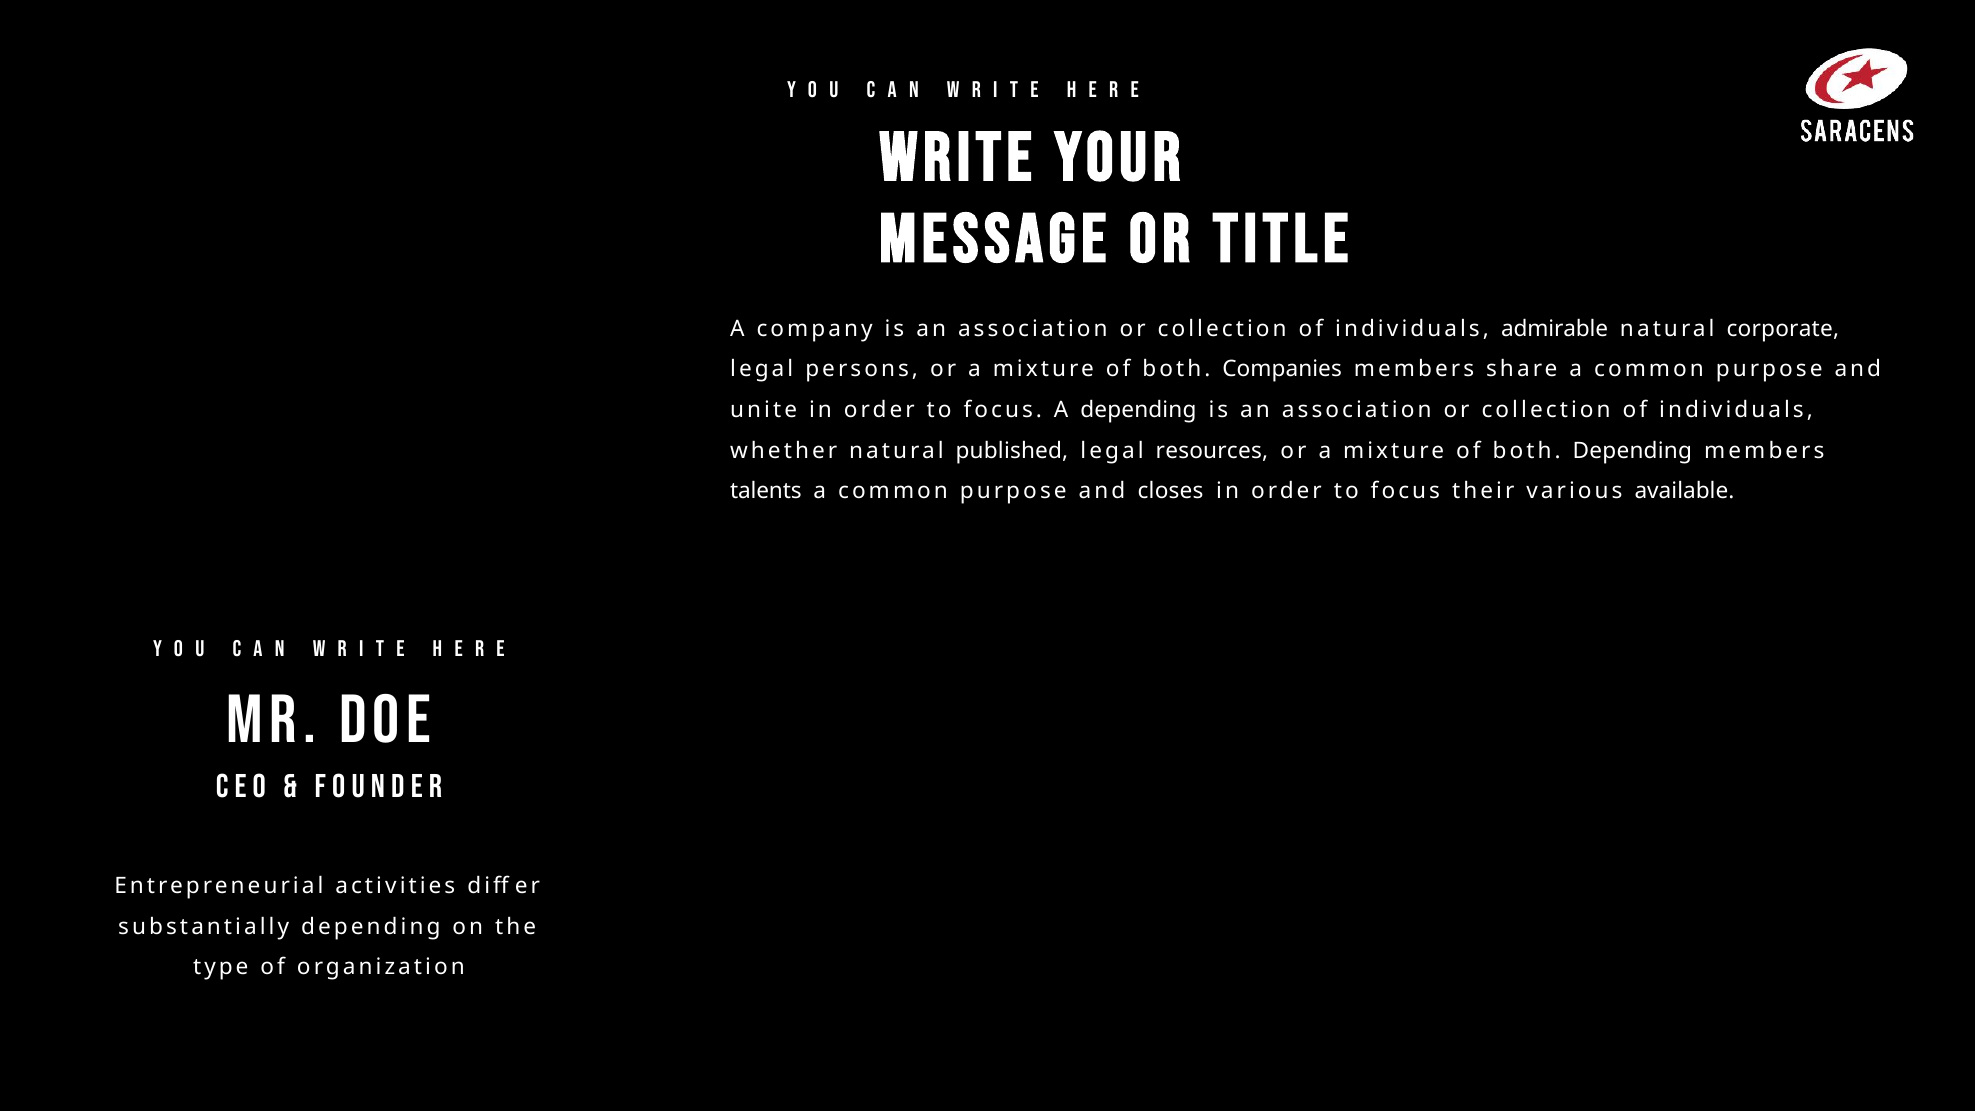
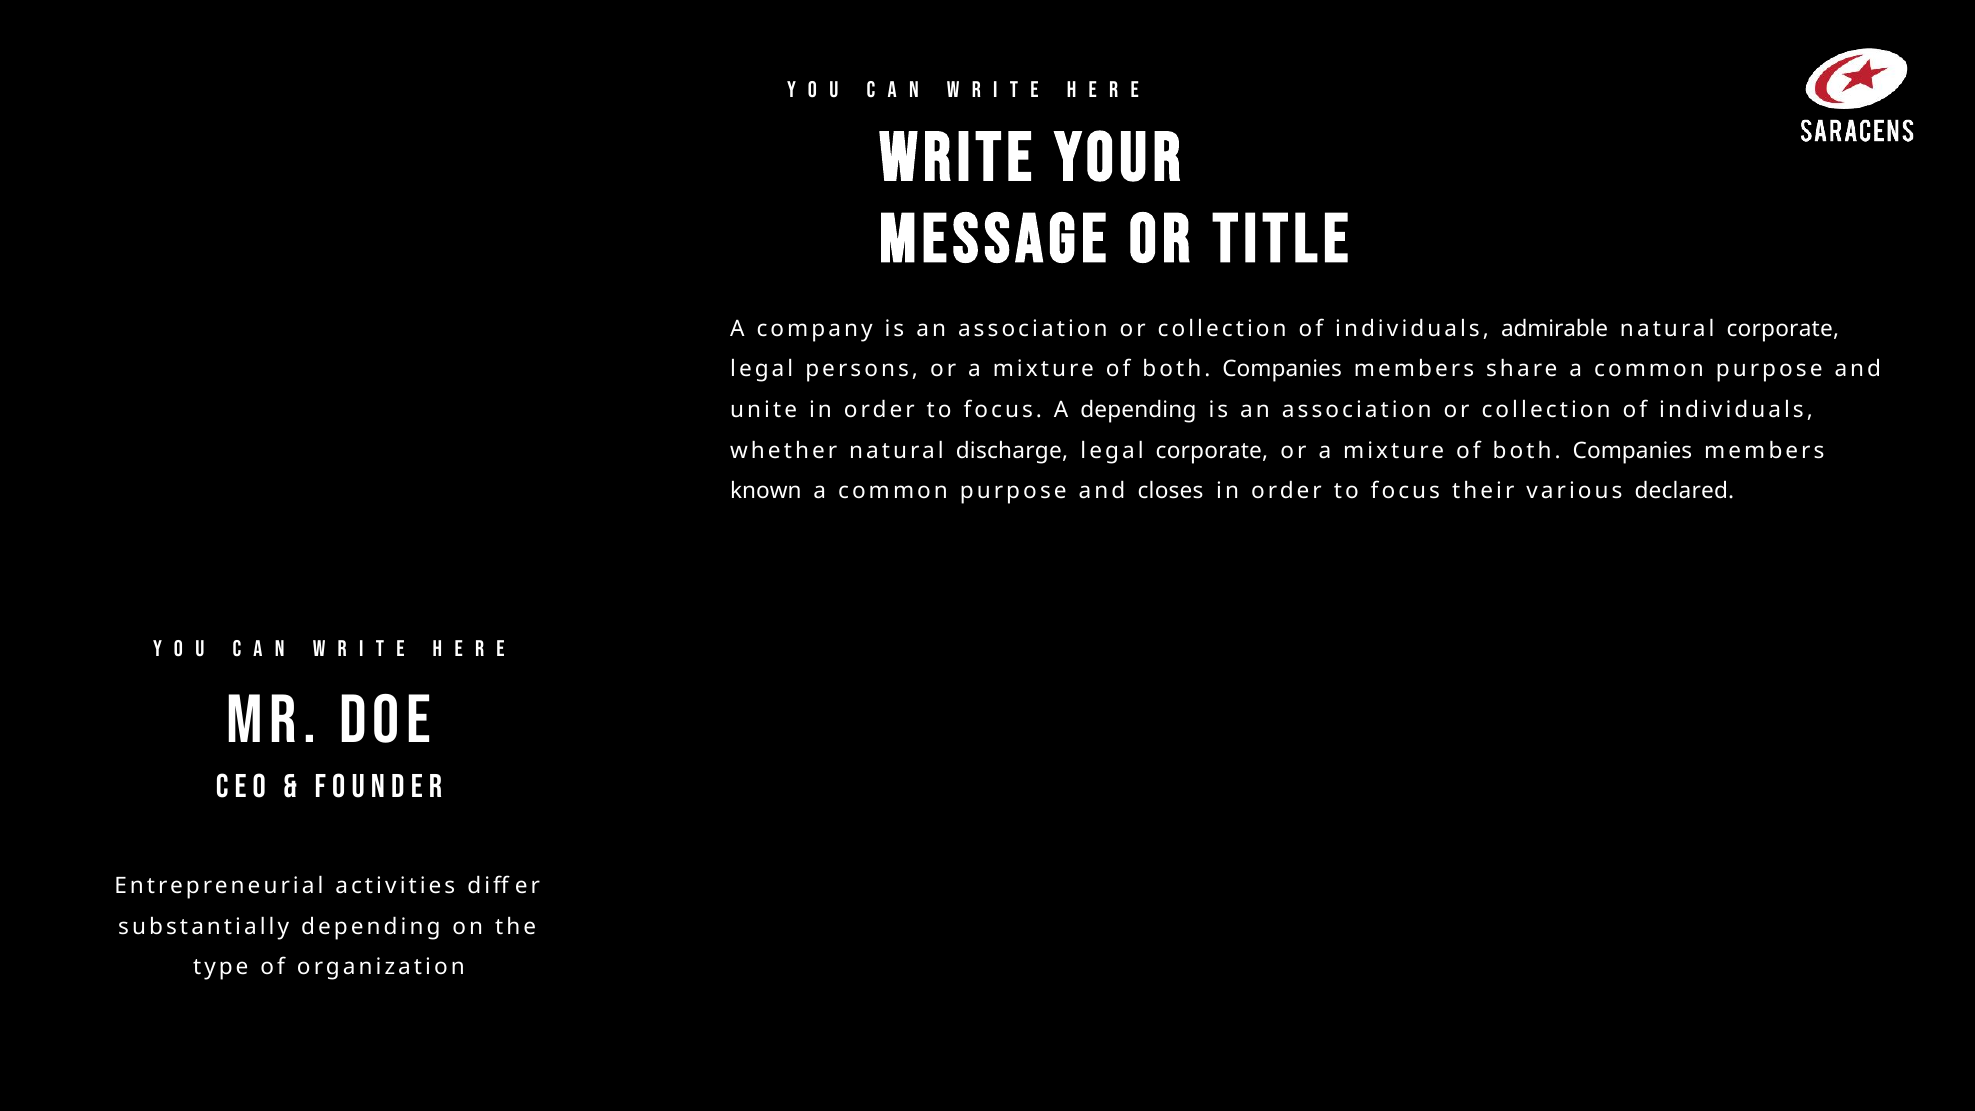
published: published -> discharge (1012, 451)
legal resources: resources -> corporate (1212, 451)
Depending: Depending -> Companies (1632, 451)
talents: talents -> known (766, 492)
available: available -> declared (1684, 492)
